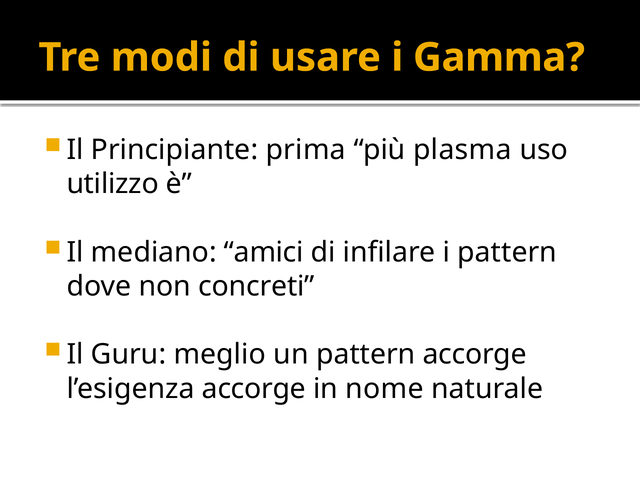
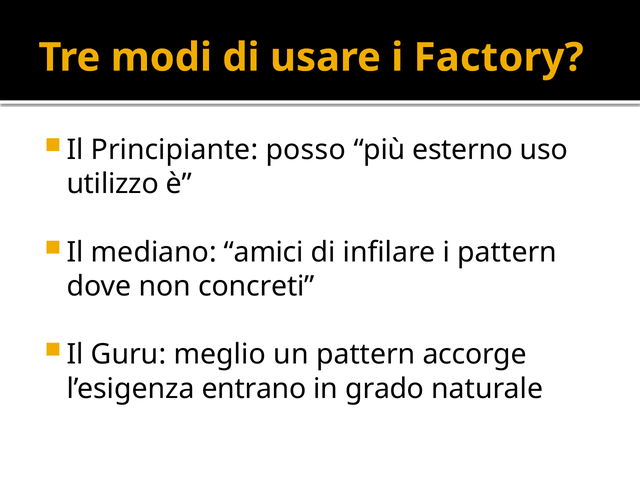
Gamma: Gamma -> Factory (499, 57)
prima: prima -> posso (306, 150)
plasma: plasma -> esterno (463, 150)
l’esigenza accorge: accorge -> entrano (254, 389)
nome: nome -> grado (385, 389)
